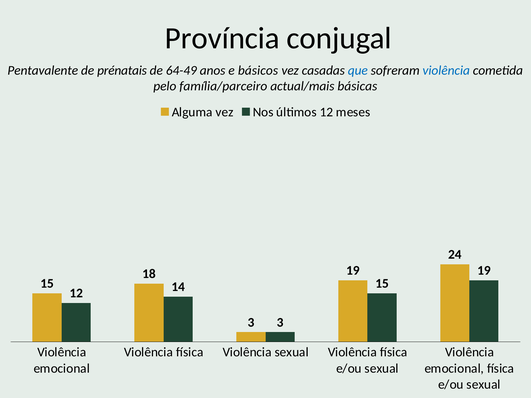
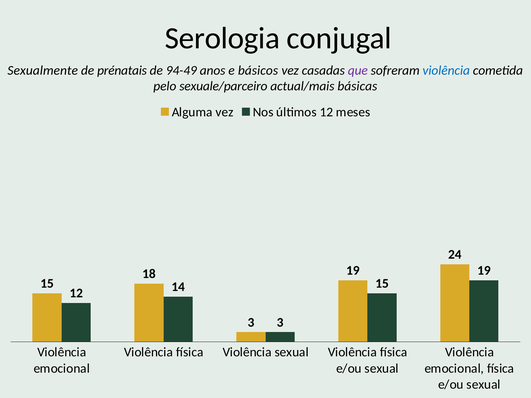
Província: Província -> Serologia (222, 38)
Pentavalente: Pentavalente -> Sexualmente (43, 70)
64-49: 64-49 -> 94-49 (181, 70)
que colour: blue -> purple (358, 70)
família/parceiro: família/parceiro -> sexuale/parceiro (223, 86)
